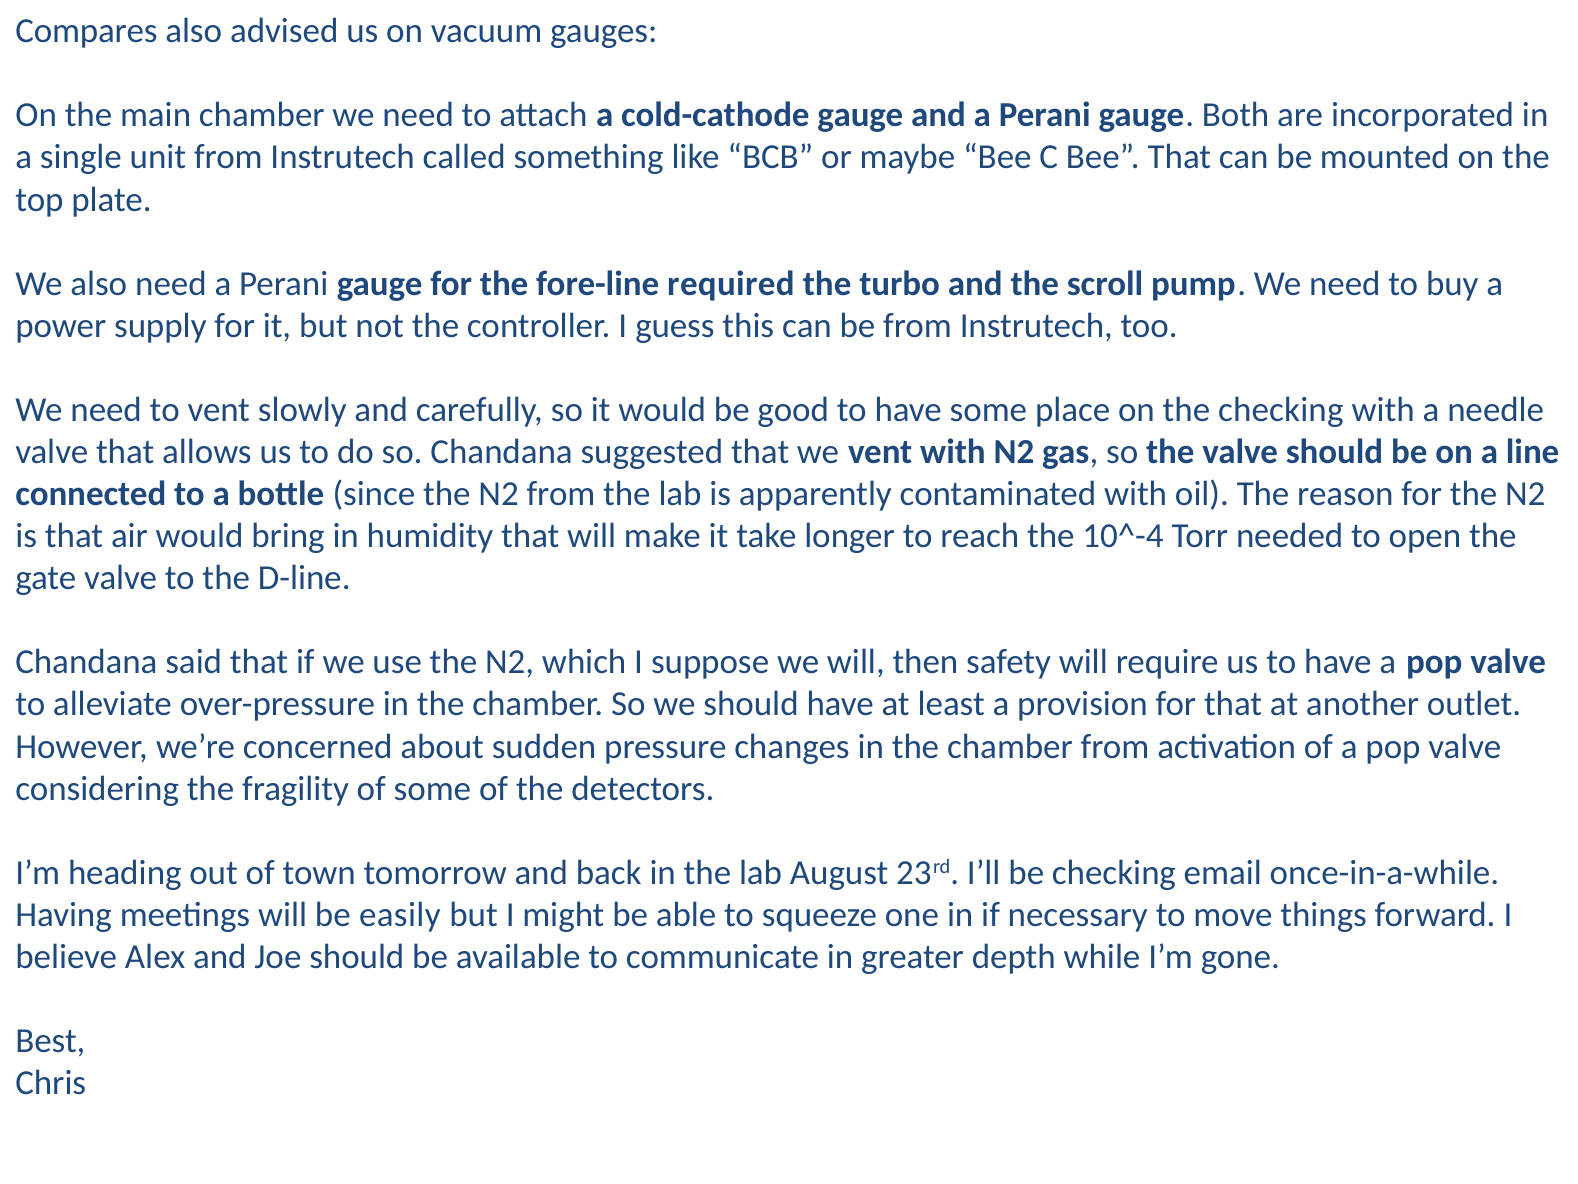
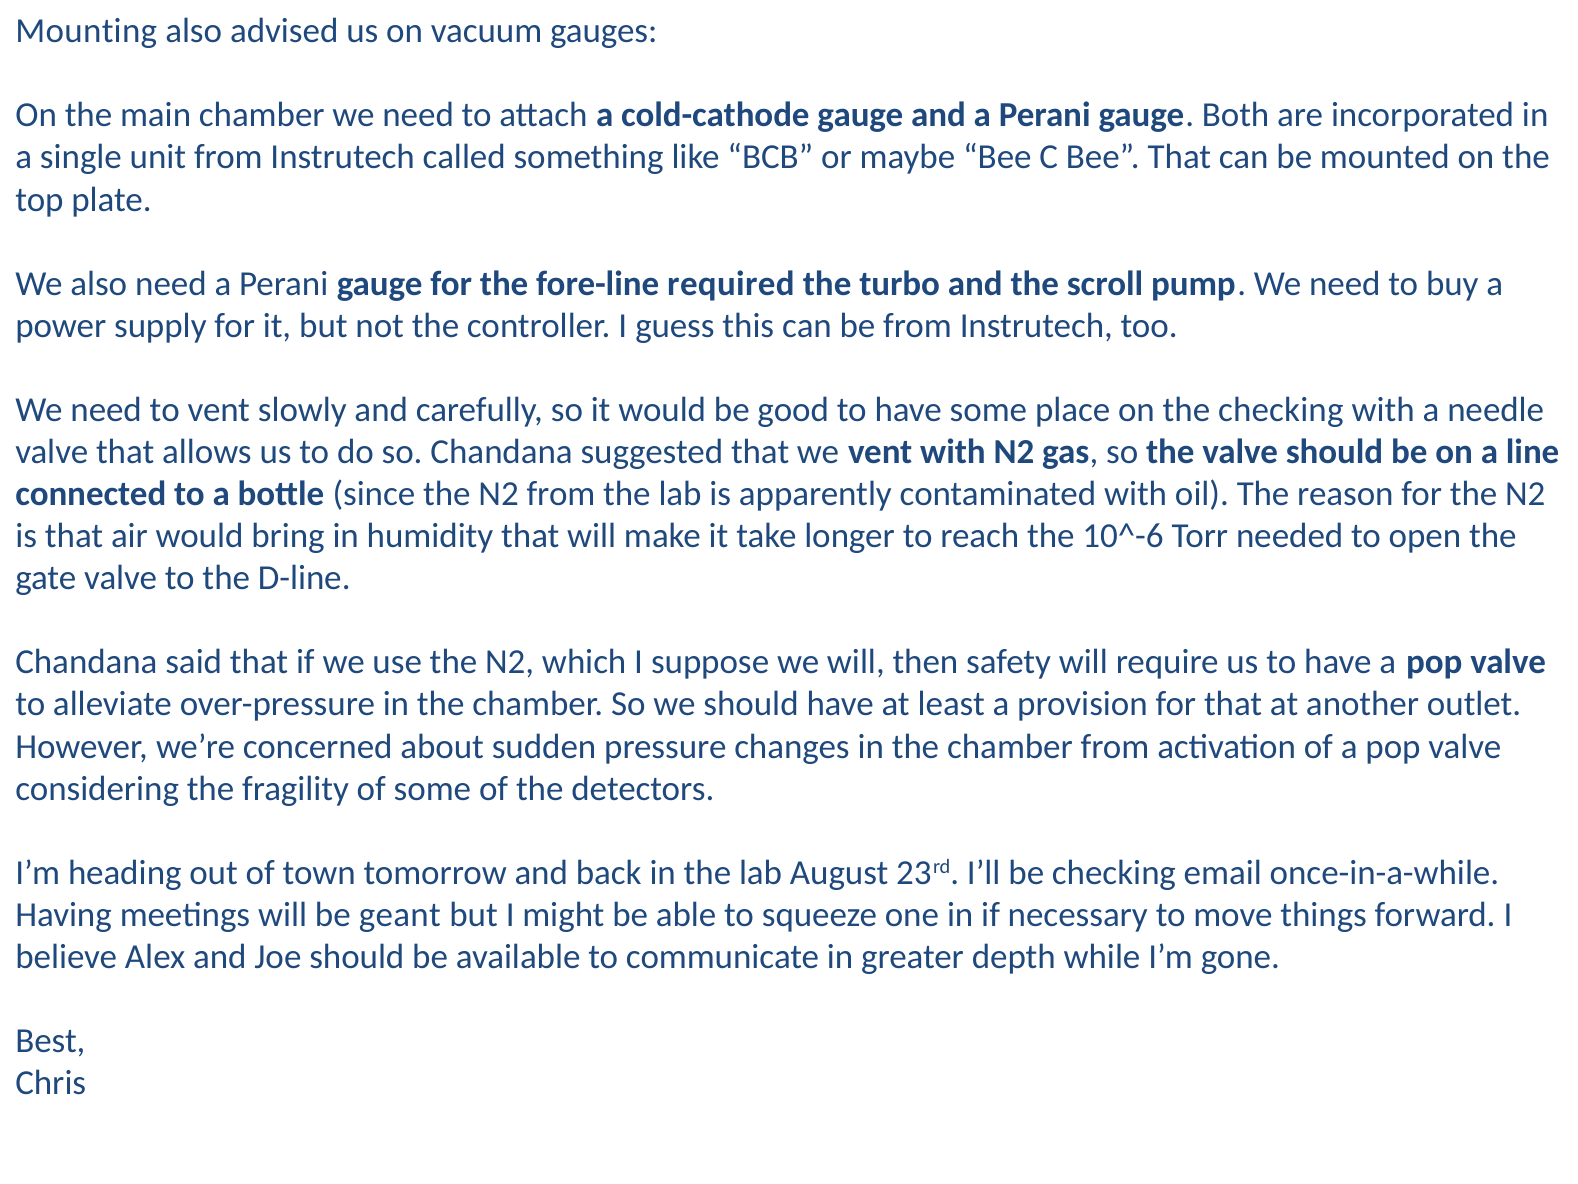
Compares: Compares -> Mounting (86, 31)
10^-4: 10^-4 -> 10^-6 (1123, 536)
easily: easily -> geant (400, 914)
